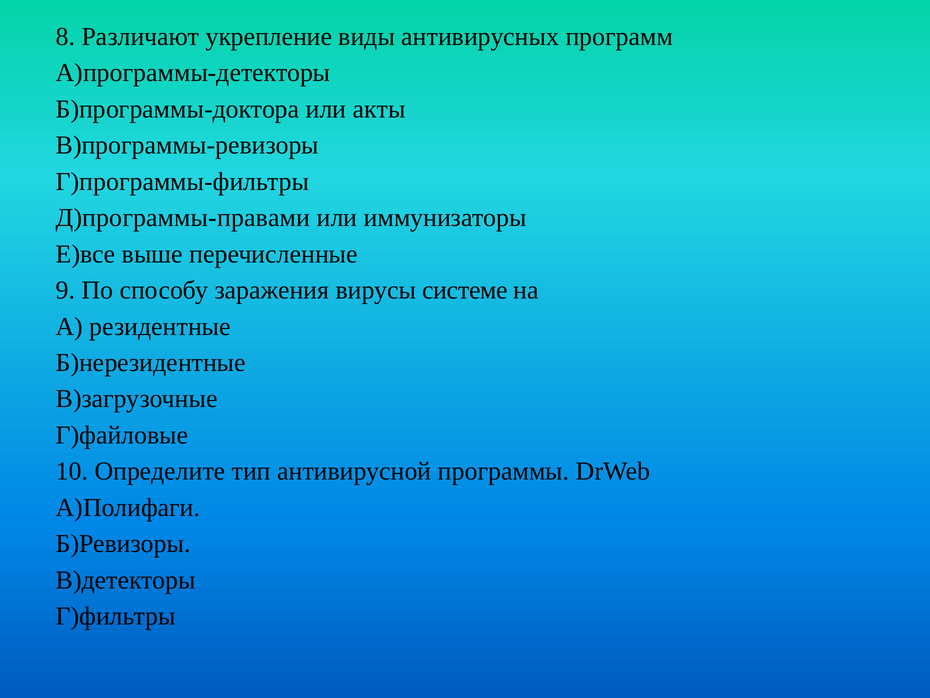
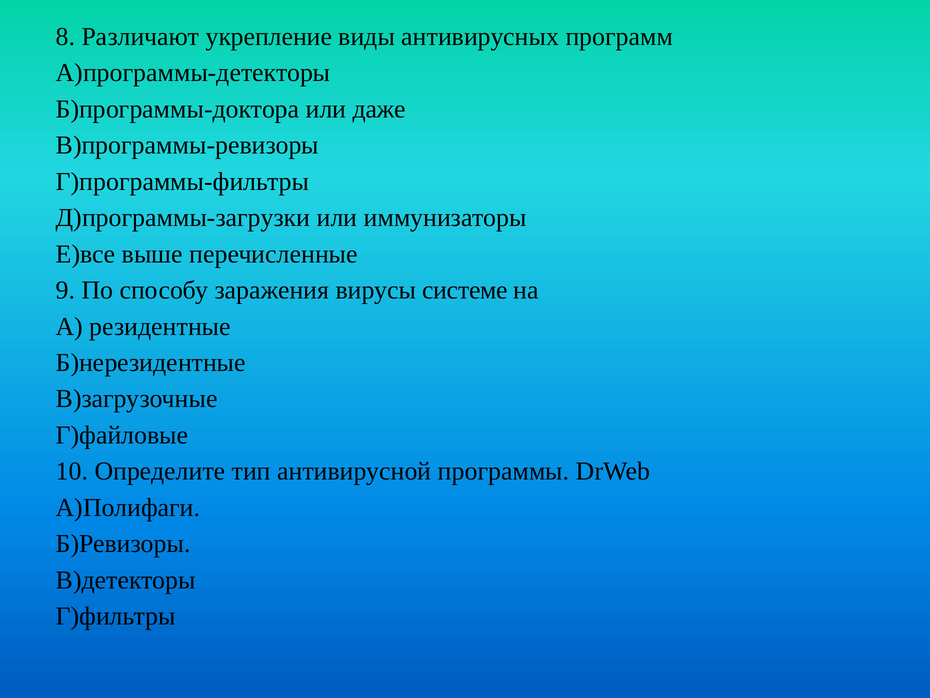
акты: акты -> даже (379, 109)
Д)программы-правами: Д)программы-правами -> Д)программы-загрузки (183, 218)
